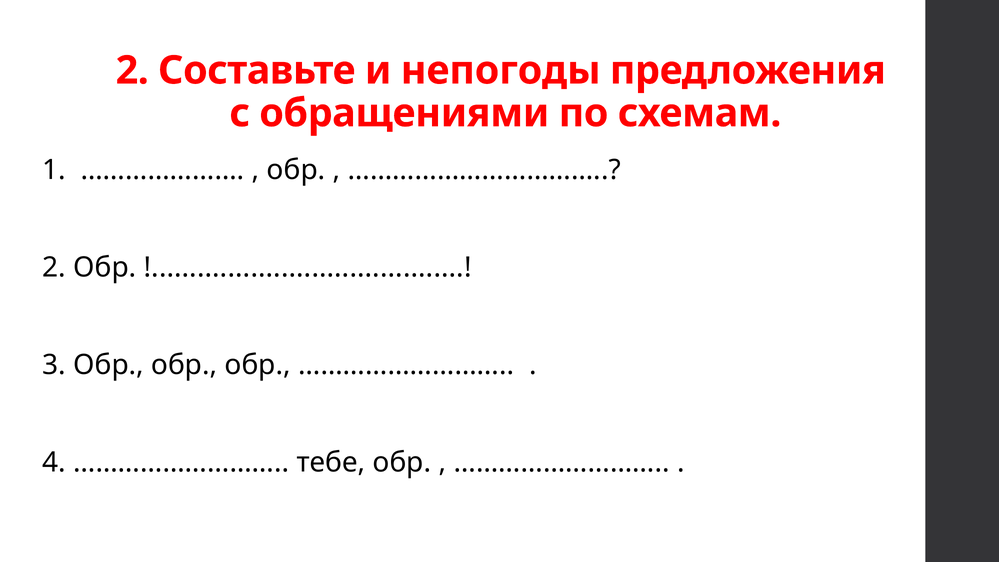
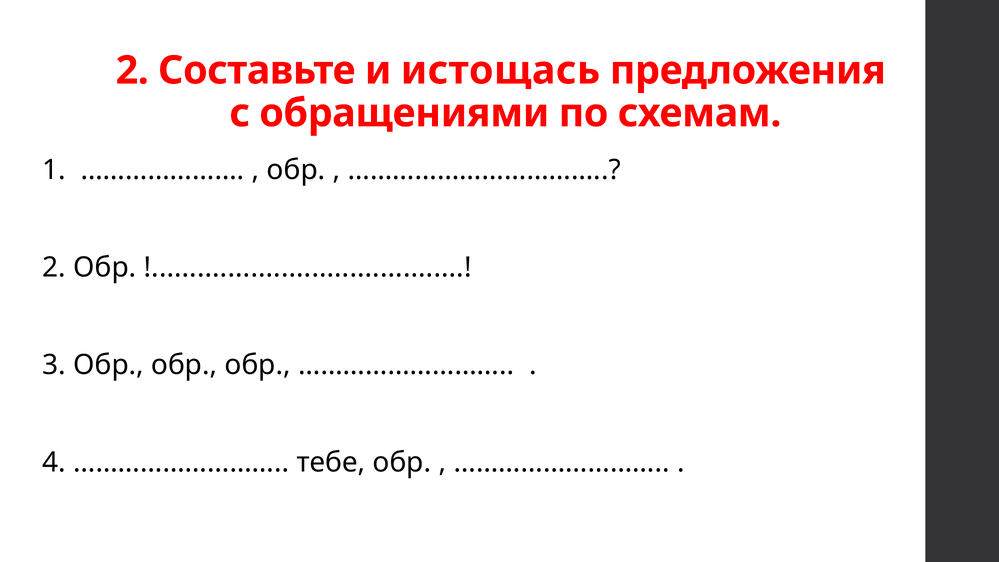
непогоды: непогоды -> истощась (500, 70)
